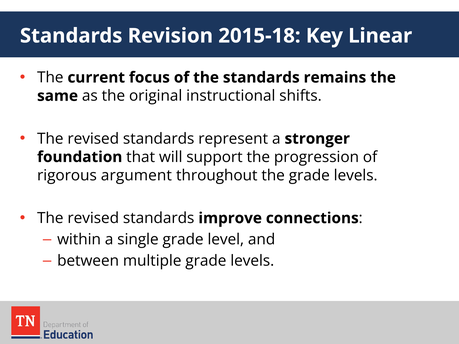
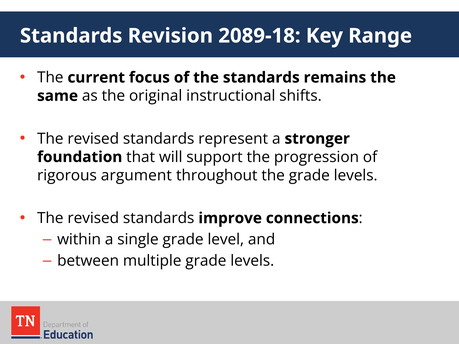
2015-18: 2015-18 -> 2089-18 (259, 36)
Linear: Linear -> Range (380, 36)
